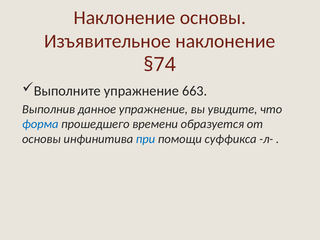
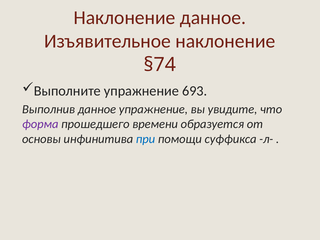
Наклонение основы: основы -> данное (213, 18)
663: 663 -> 693 (195, 91)
форма colour: blue -> purple (40, 124)
